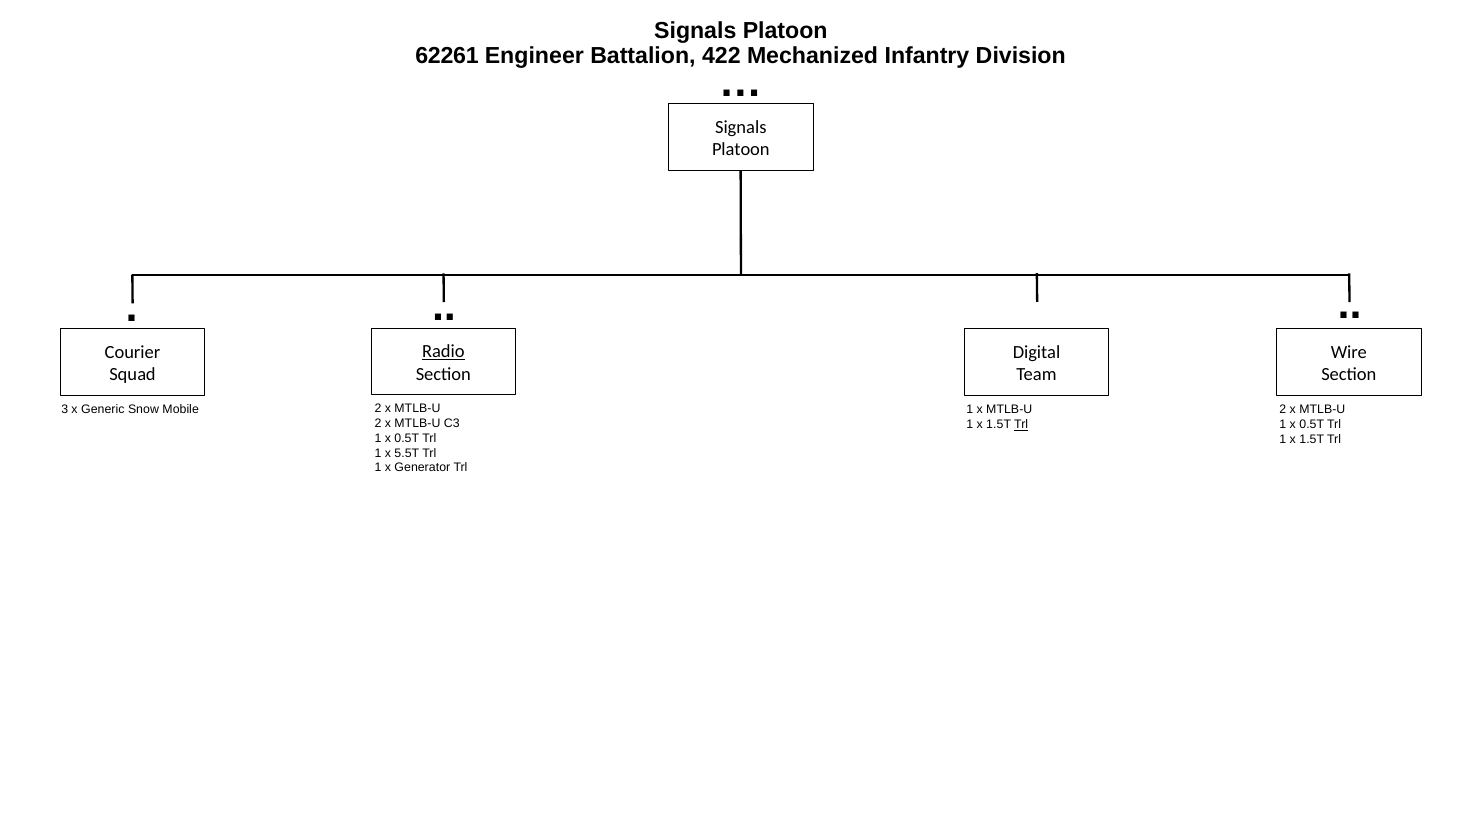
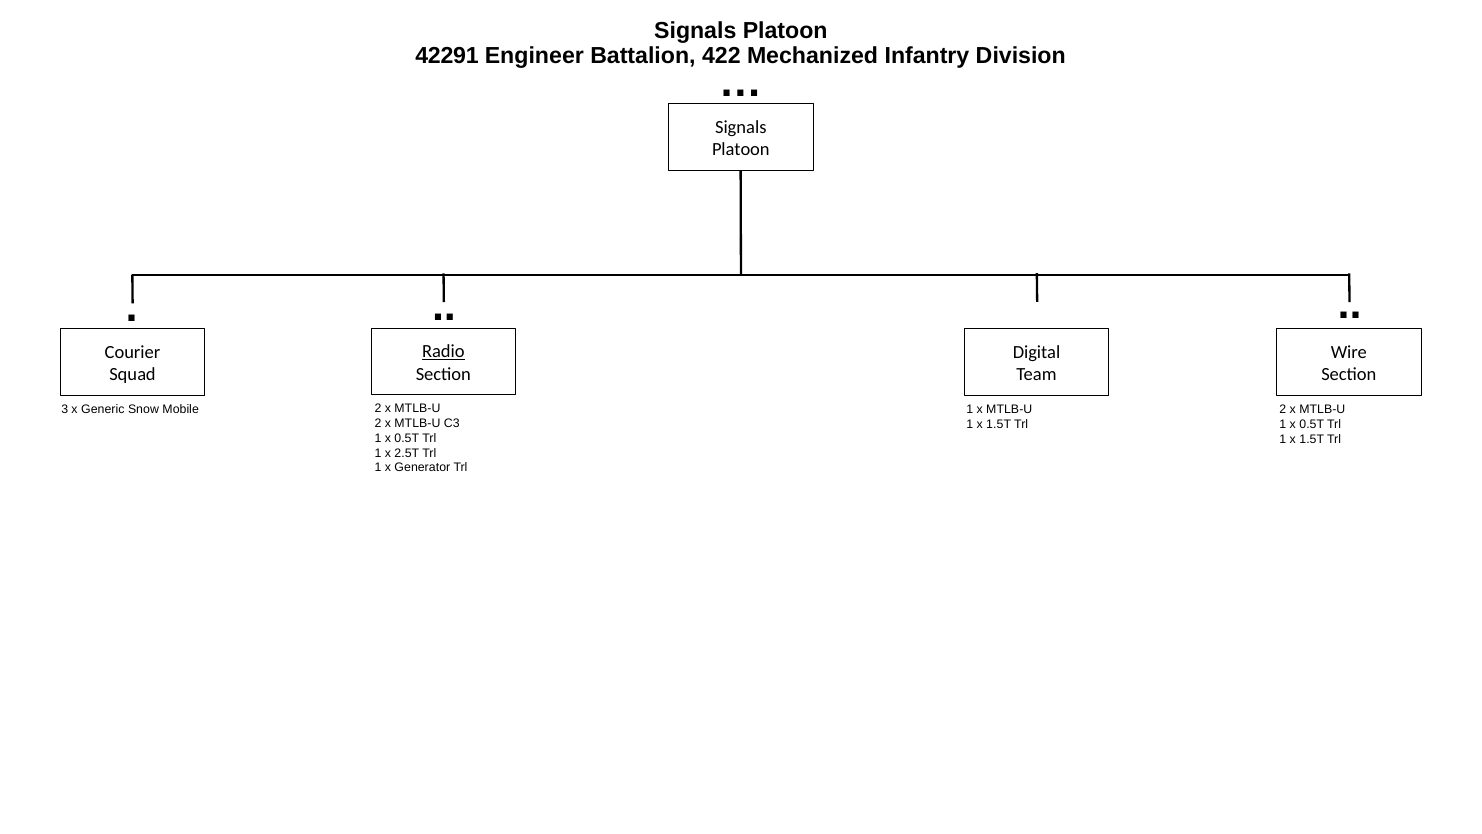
62261: 62261 -> 42291 (447, 56)
Trl underline: present -> none (1021, 424)
5.5T: 5.5T -> 2.5T (407, 453)
